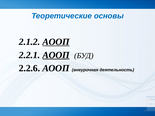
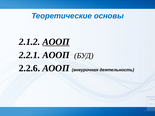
АООП underline: present -> none (56, 55)
